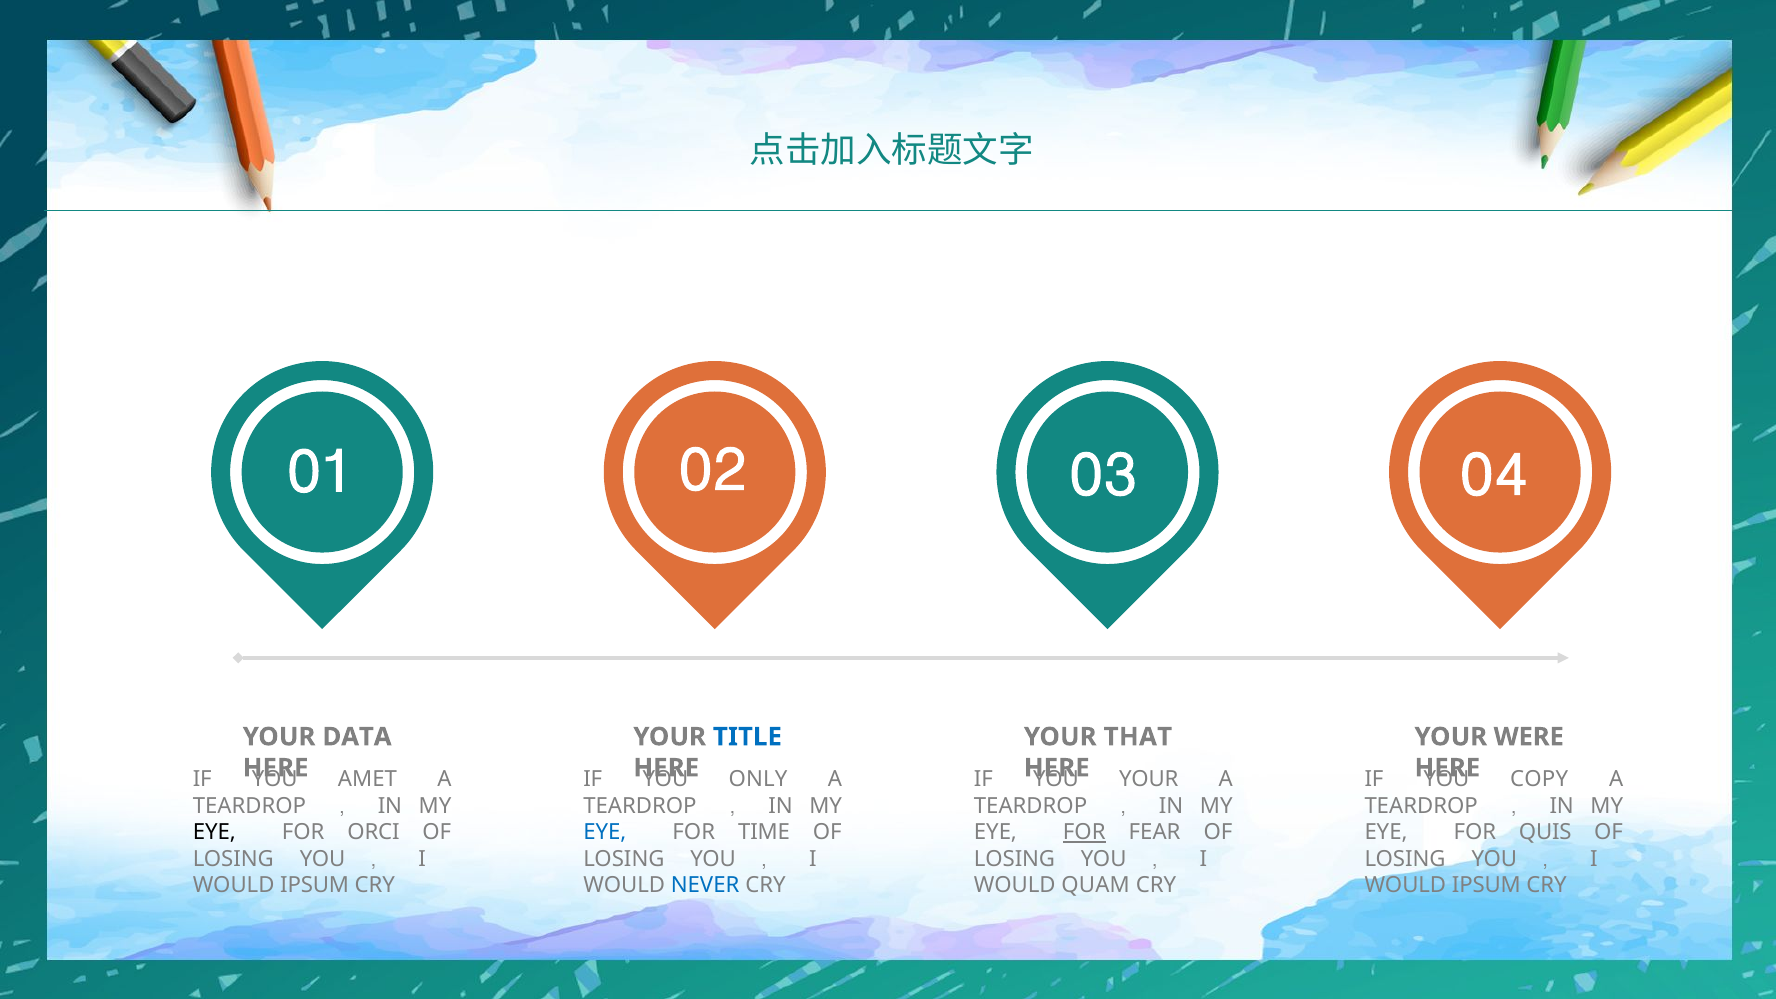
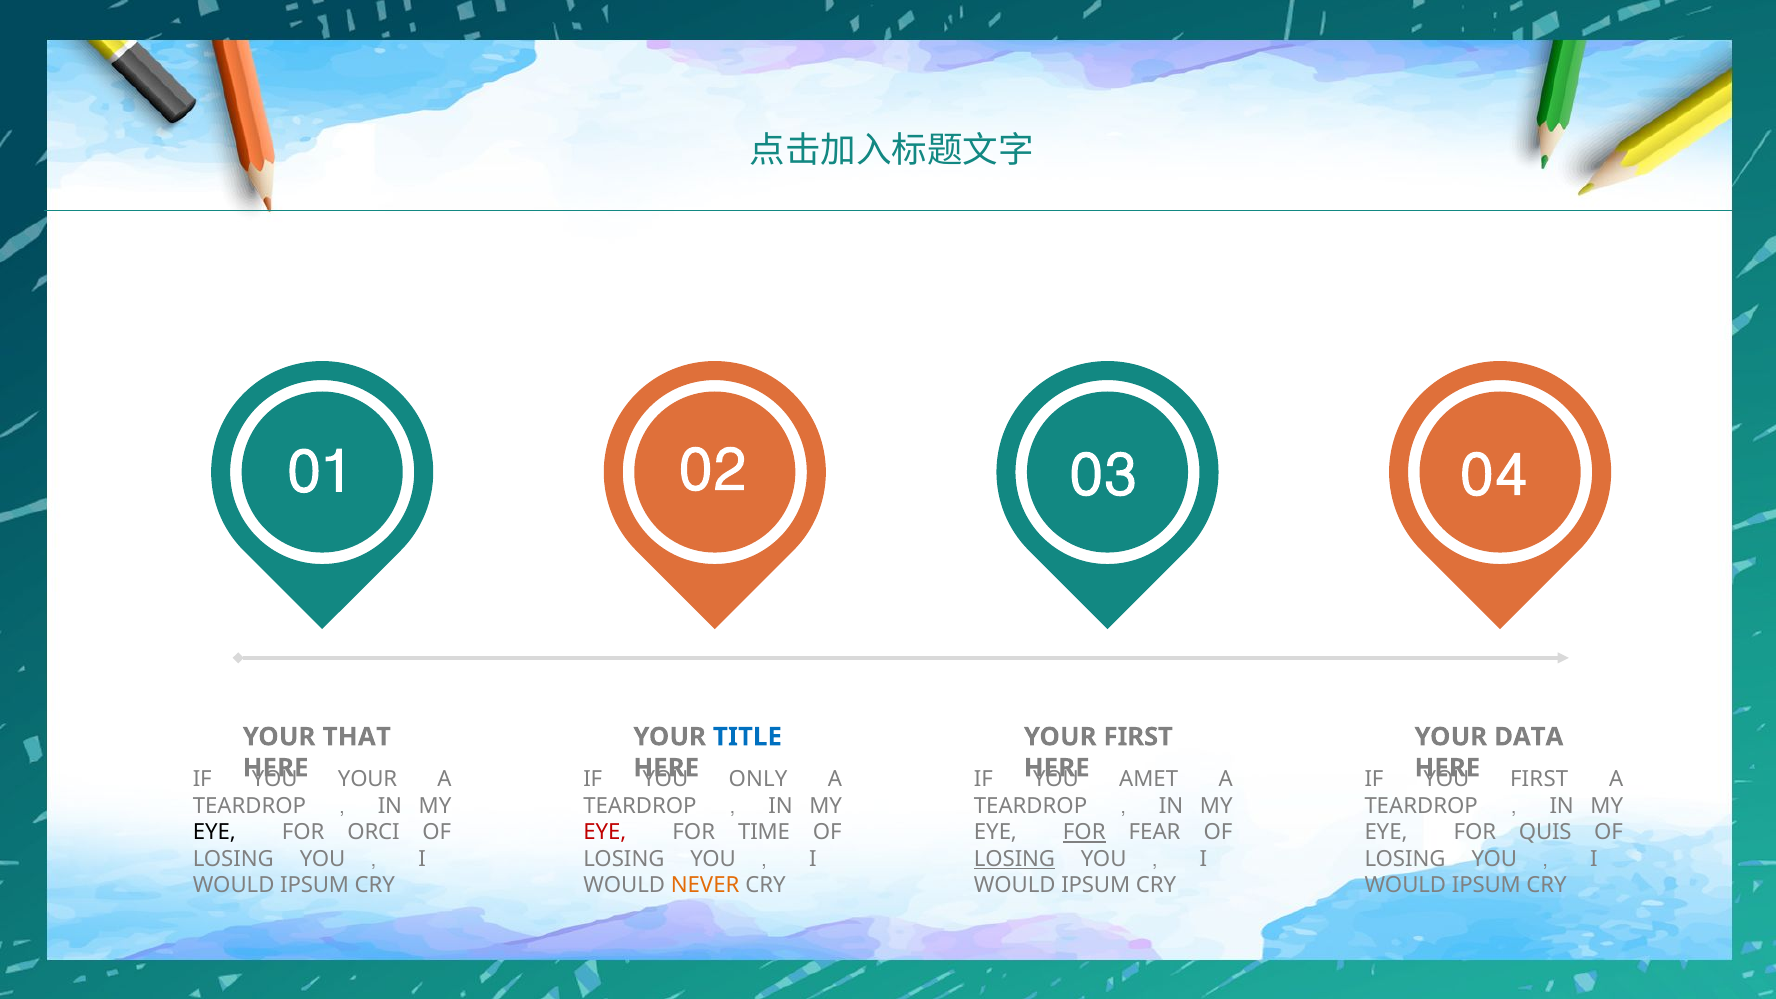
DATA: DATA -> THAT (357, 737)
YOUR THAT: THAT -> FIRST (1138, 737)
WERE: WERE -> DATA (1529, 737)
YOUR: YOUR -> AMET (1149, 779)
COPY: COPY -> FIRST (1539, 779)
AMET: AMET -> YOUR (368, 779)
EYE colour: blue -> red (605, 833)
LOSING underline: none -> present (1015, 859)
NEVER colour: blue -> orange (705, 886)
QUAM: QUAM -> IPSUM (1096, 886)
